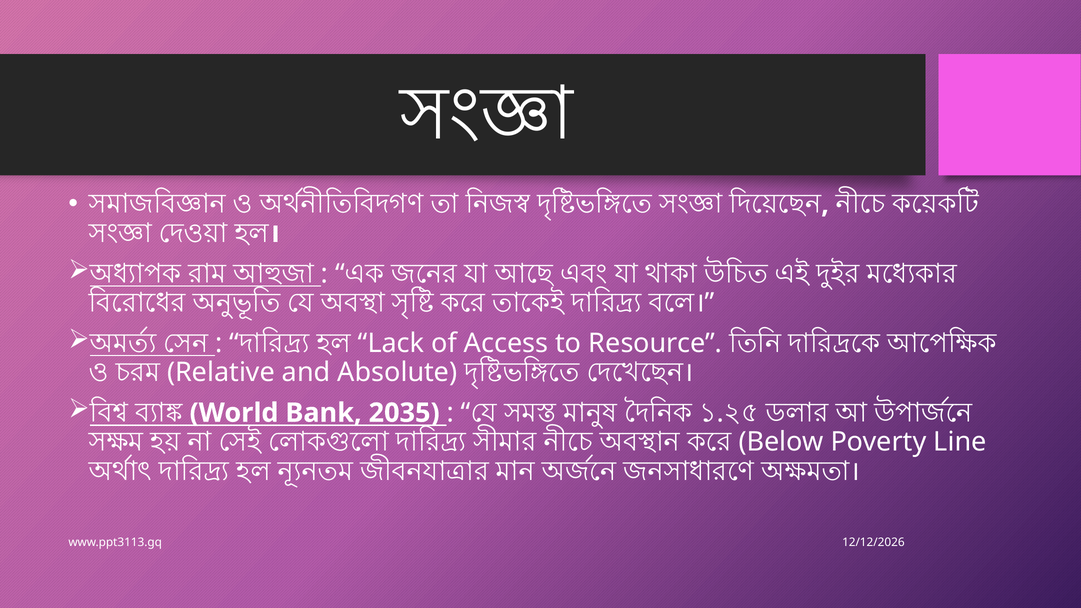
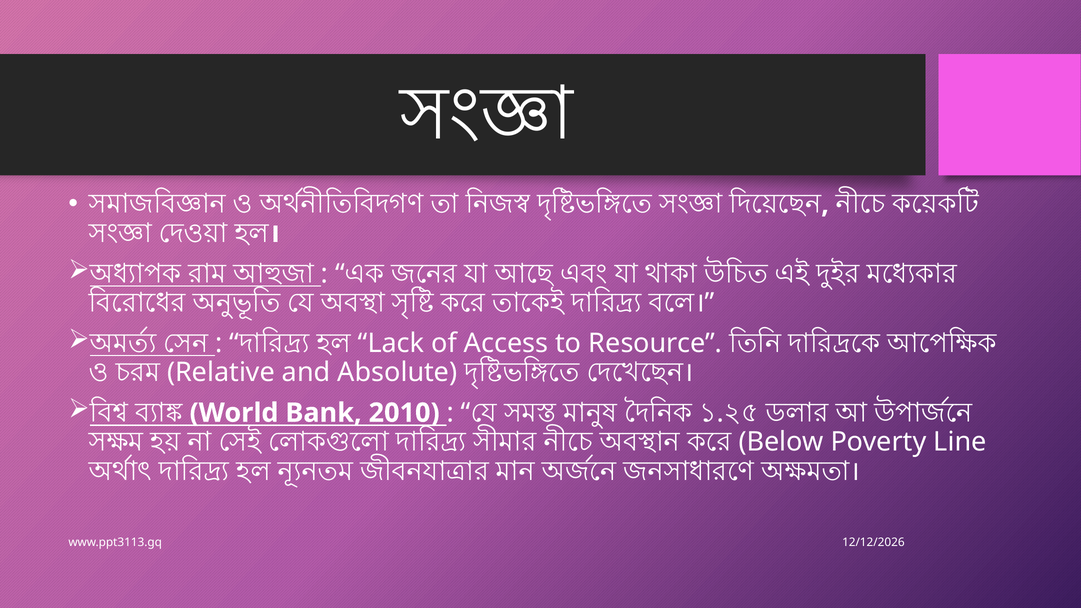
2035: 2035 -> 2010 (404, 413)
